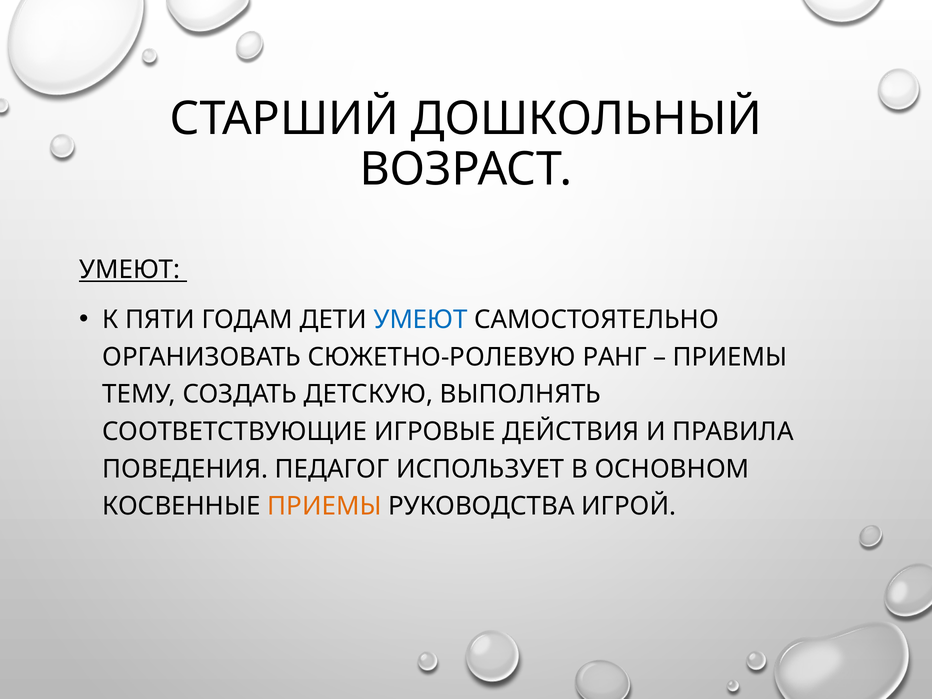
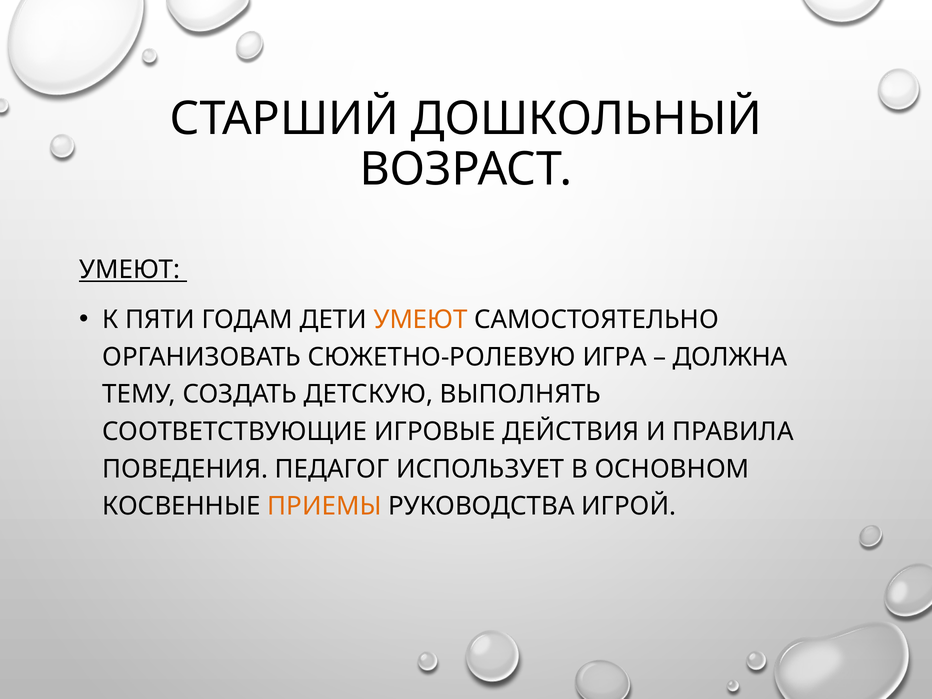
УМЕЮТ colour: blue -> orange (421, 320)
РАНГ: РАНГ -> ИГРА (615, 357)
ПРИЕМЫ: ПРИЕМЫ -> ДОЛЖНА (730, 357)
